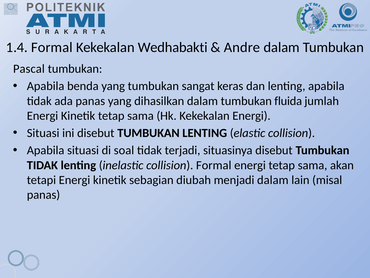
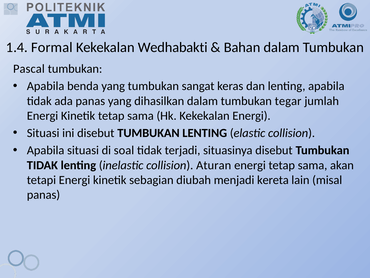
Andre: Andre -> Bahan (242, 47)
fluida: fluida -> tegar (288, 101)
collision Formal: Formal -> Aturan (214, 165)
menjadi dalam: dalam -> kereta (273, 180)
